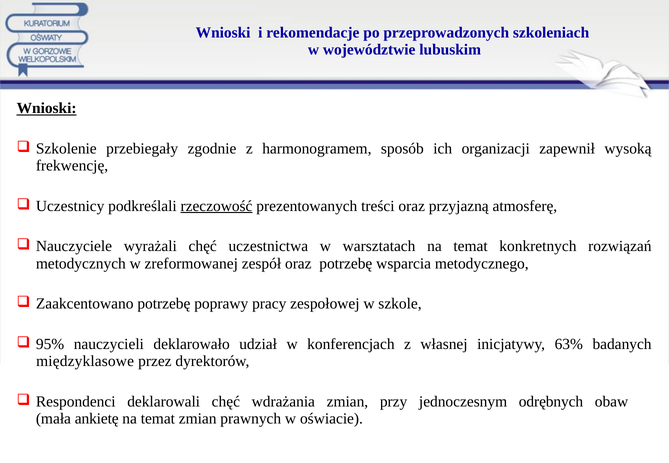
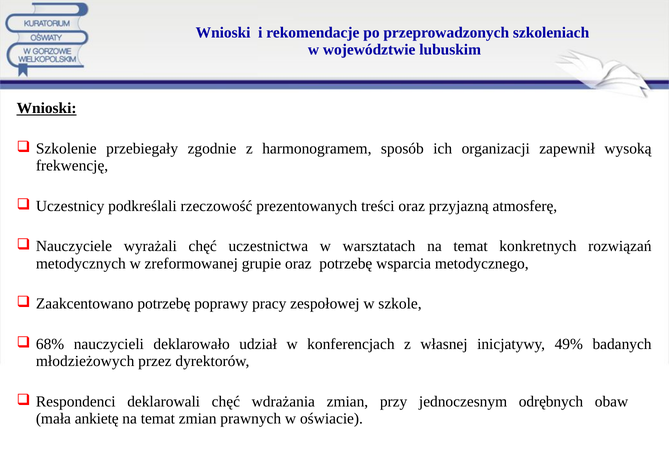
rzeczowość underline: present -> none (217, 206)
zespół: zespół -> grupie (261, 264)
95%: 95% -> 68% (50, 344)
63%: 63% -> 49% (569, 344)
międzyklasowe: międzyklasowe -> młodzieżowych (85, 361)
